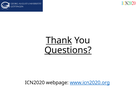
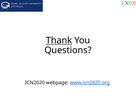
Questions underline: present -> none (68, 50)
